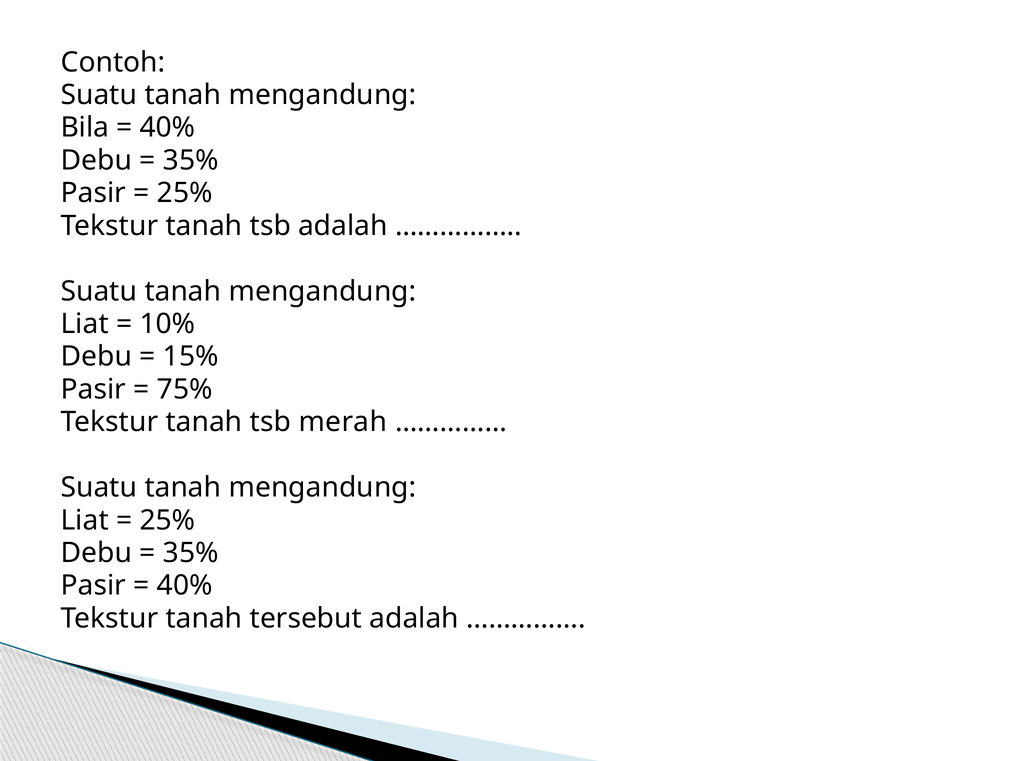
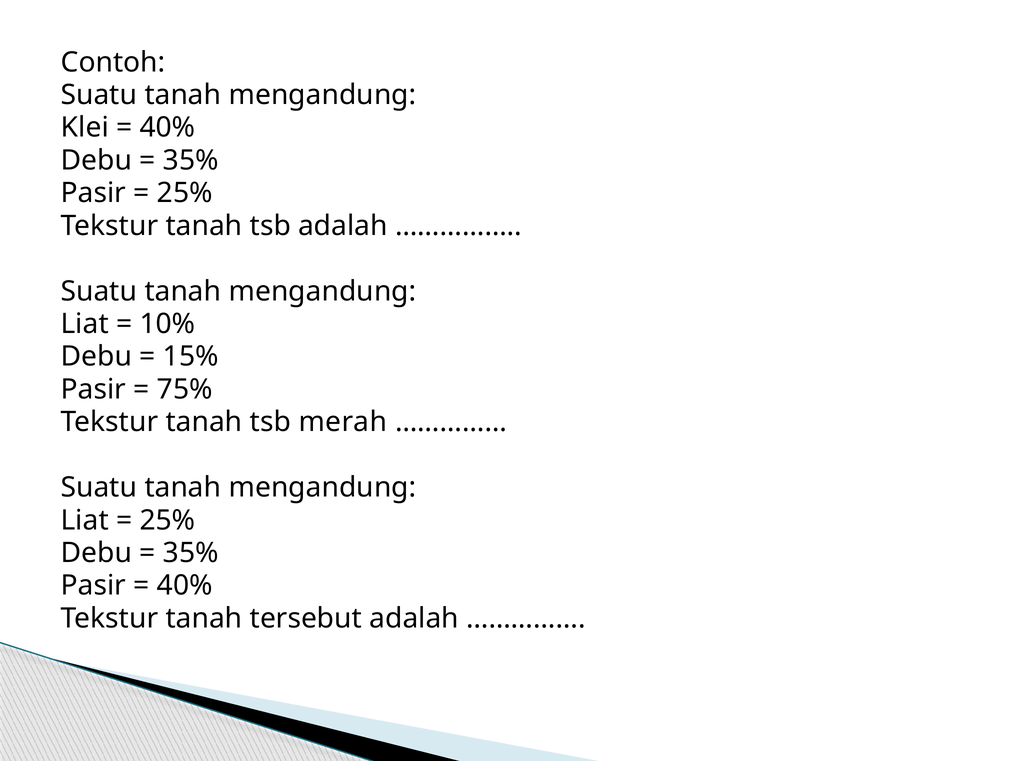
Bila: Bila -> Klei (85, 128)
